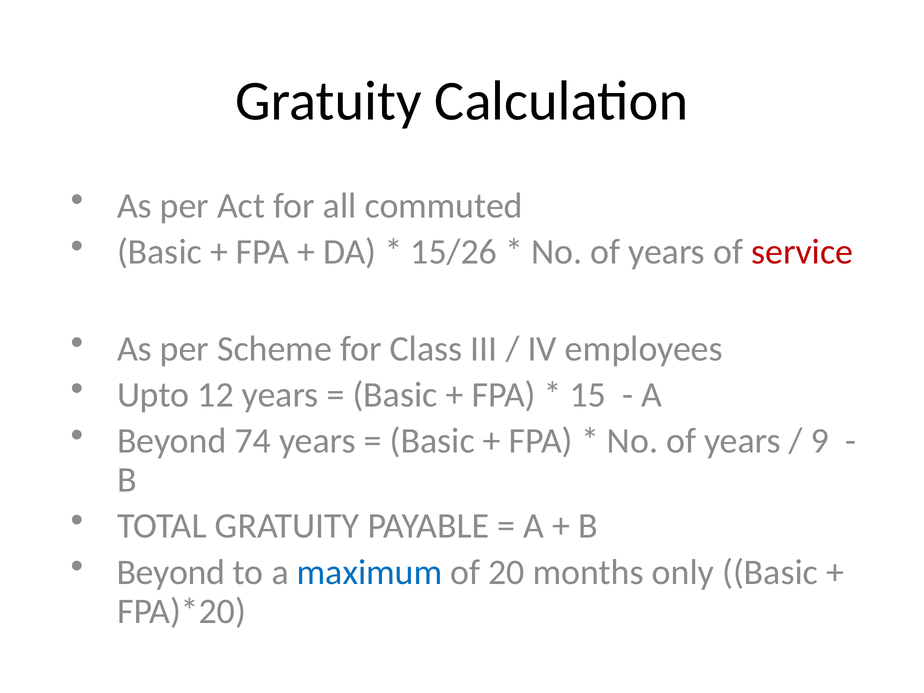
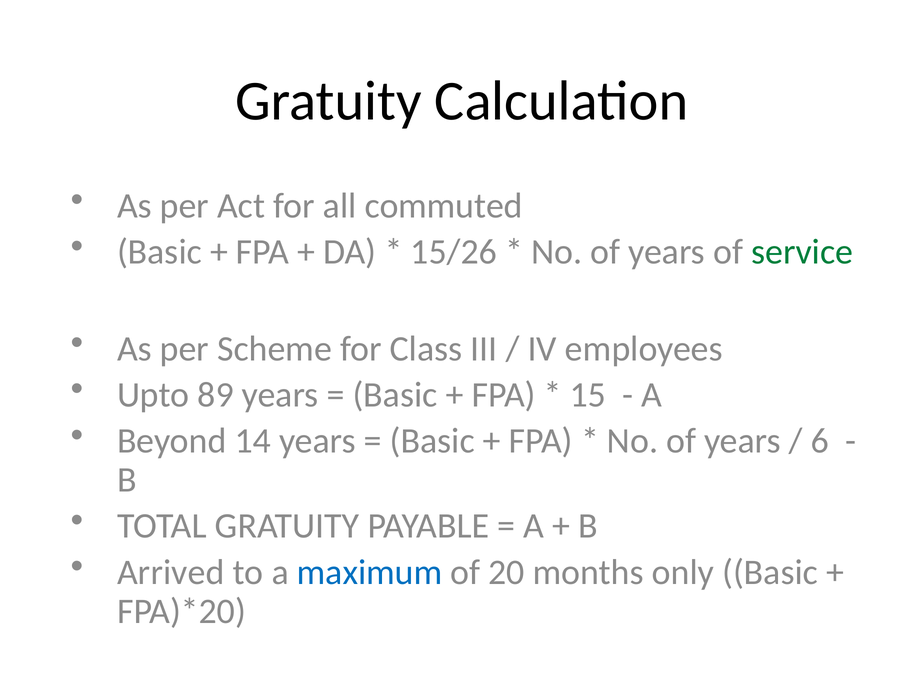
service colour: red -> green (802, 252)
12: 12 -> 89 (216, 395)
74: 74 -> 14 (253, 441)
9: 9 -> 6 (820, 441)
Beyond: Beyond -> Arrived (171, 572)
